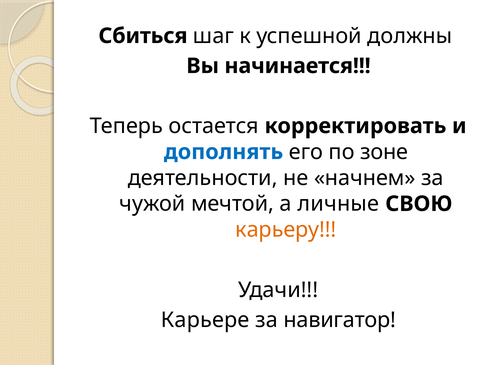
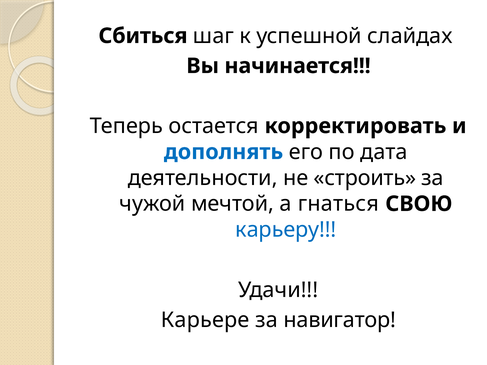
должны: должны -> слайдах (410, 36)
зоне: зоне -> дата (384, 152)
начнем: начнем -> строить (365, 178)
личные: личные -> гнаться (338, 204)
карьеру colour: orange -> blue (286, 230)
